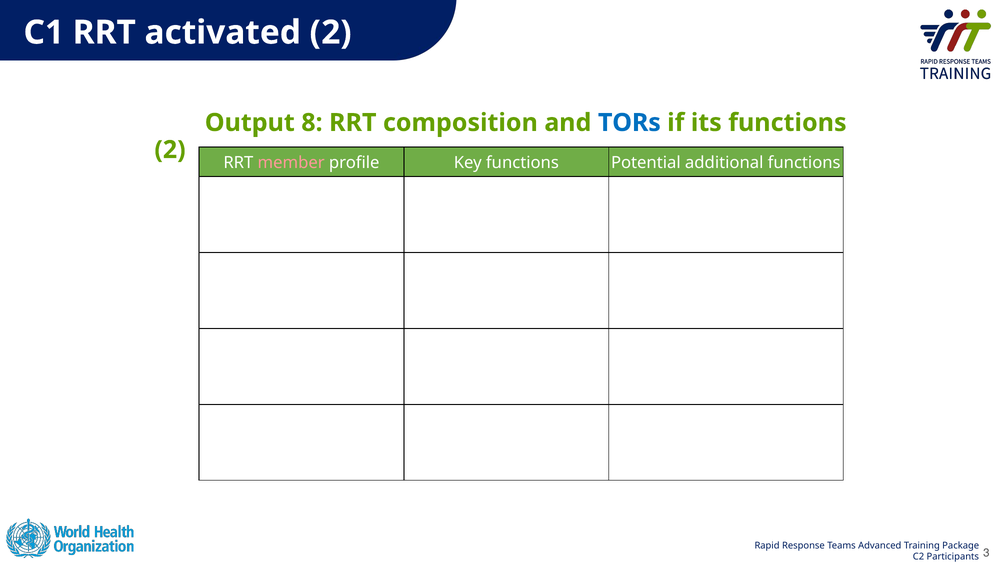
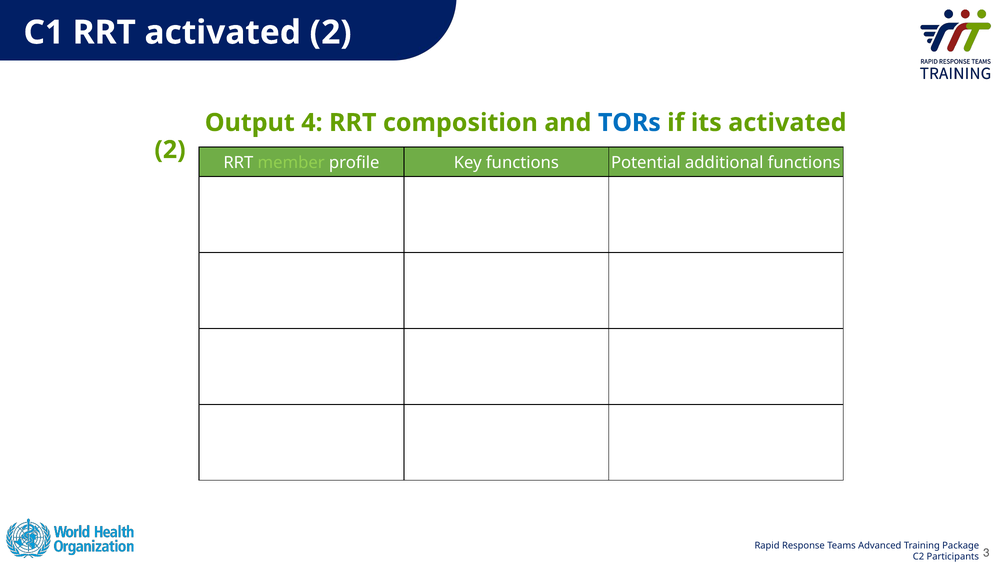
8: 8 -> 4 (312, 123)
its functions: functions -> activated (787, 123)
member colour: pink -> light green (291, 163)
